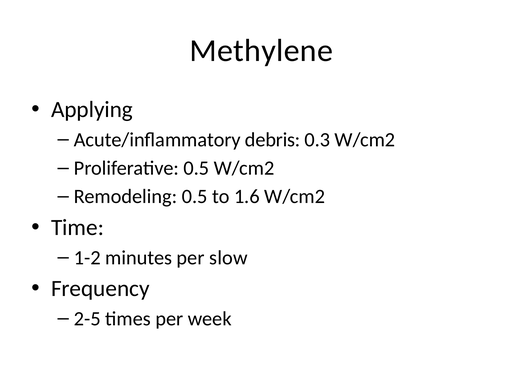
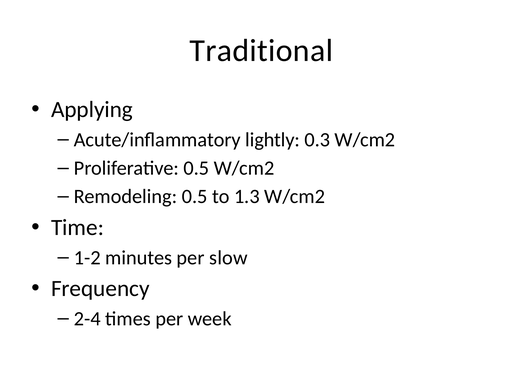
Methylene: Methylene -> Traditional (261, 51)
debris: debris -> lightly (273, 140)
1.6: 1.6 -> 1.3 (247, 197)
2-5: 2-5 -> 2-4 (87, 319)
